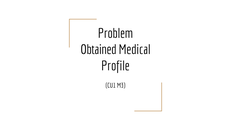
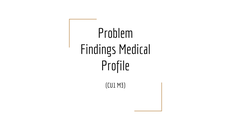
Obtained: Obtained -> Findings (98, 50)
